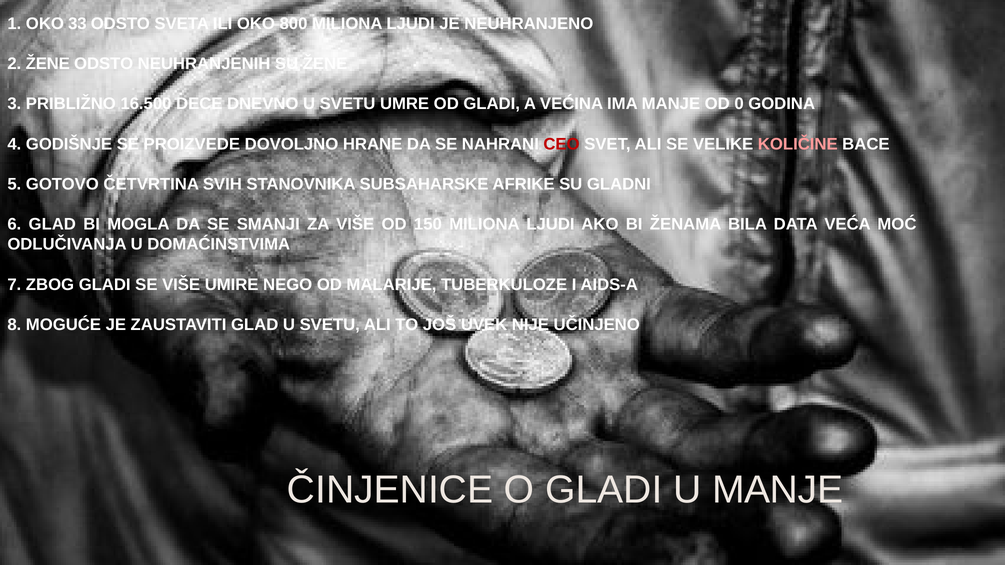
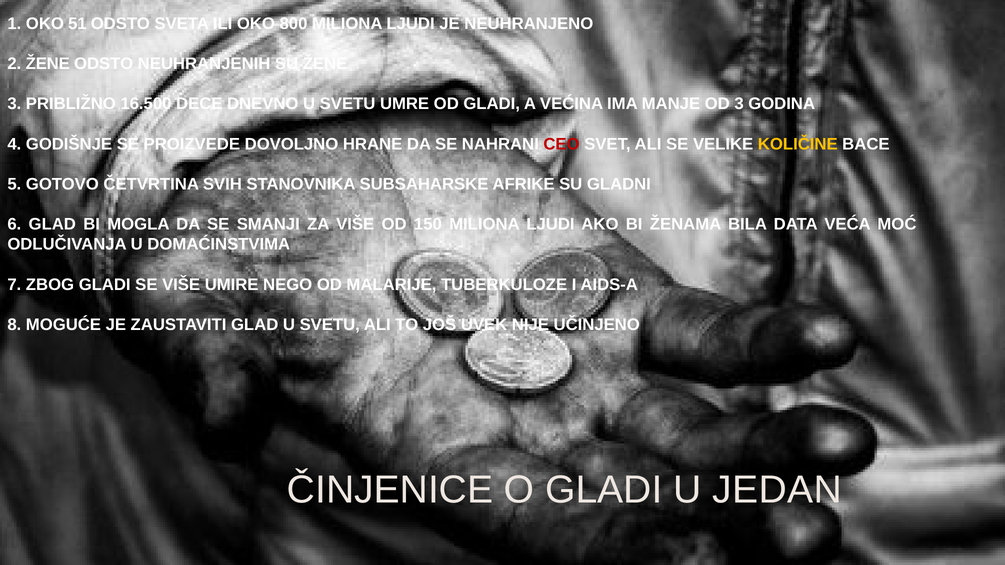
33: 33 -> 51 (77, 24)
OD 0: 0 -> 3 (739, 104)
KOLIČINE colour: pink -> yellow (798, 144)
U MANJE: MANJE -> JEDAN (777, 490)
